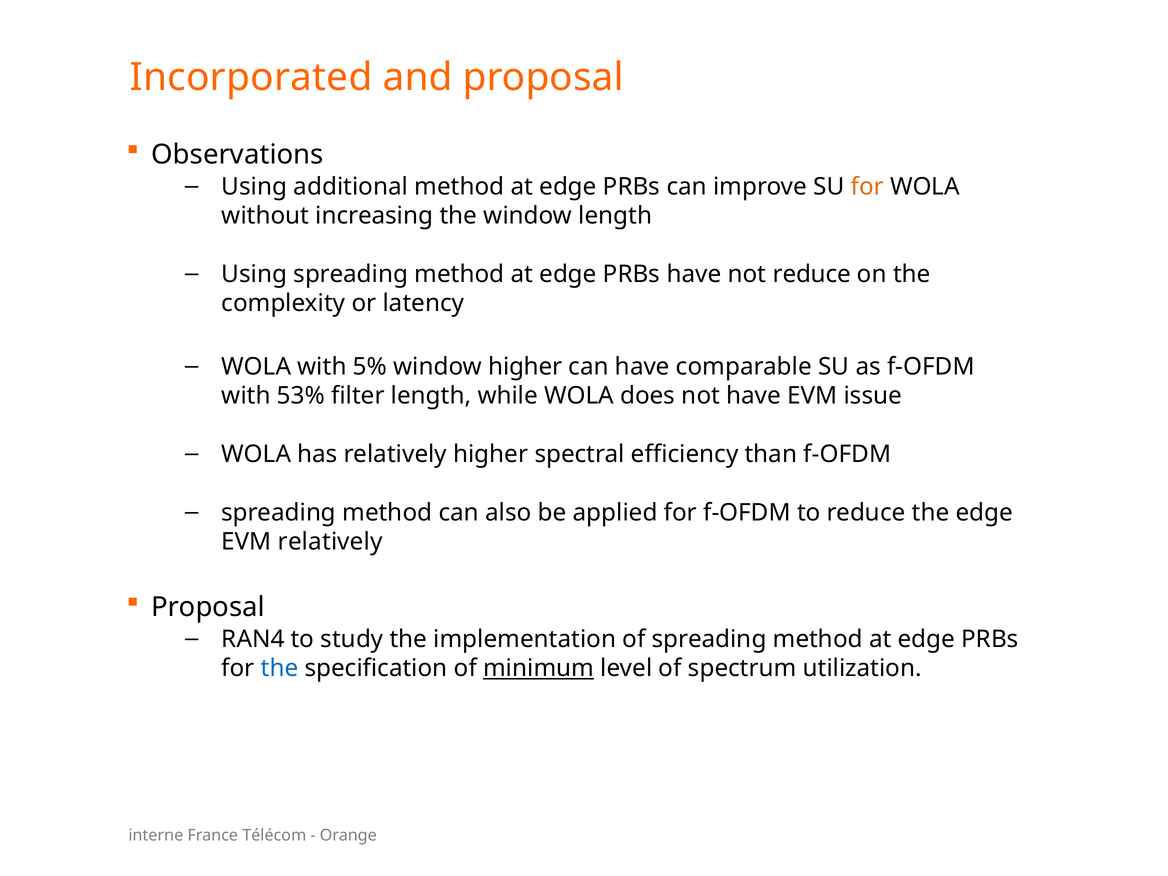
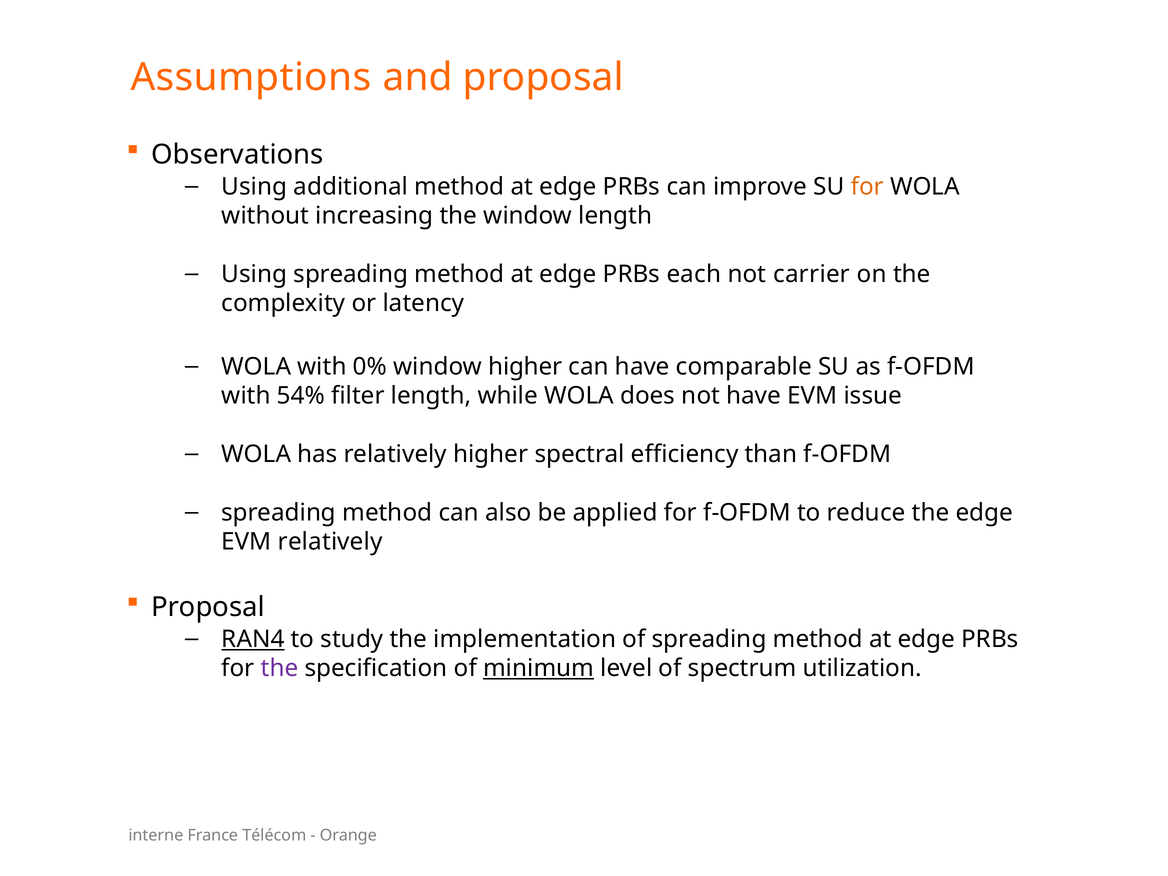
Incorporated: Incorporated -> Assumptions (251, 78)
PRBs have: have -> each (694, 274)
not reduce: reduce -> carrier (812, 274)
5%: 5% -> 0% (370, 367)
53%: 53% -> 54% (301, 396)
RAN4 underline: none -> present (253, 639)
the colour: blue -> purple (280, 668)
